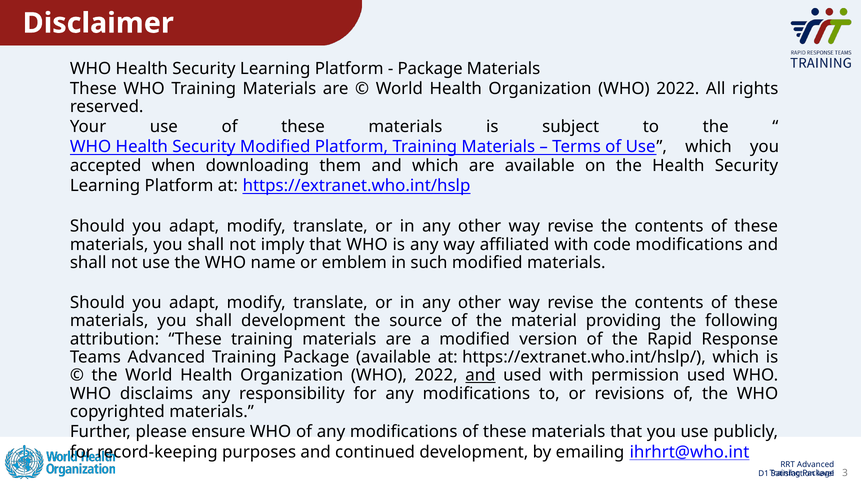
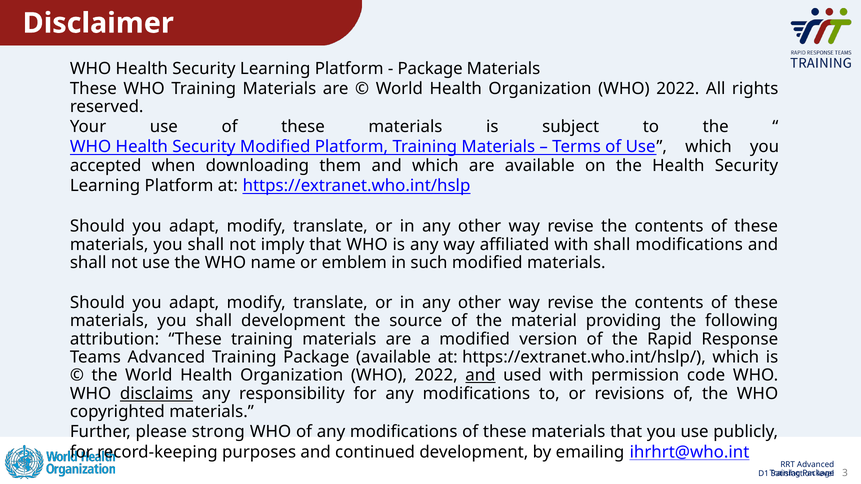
with code: code -> shall (612, 245)
permission used: used -> code (706, 376)
disclaims underline: none -> present (156, 394)
ensure: ensure -> strong (218, 432)
